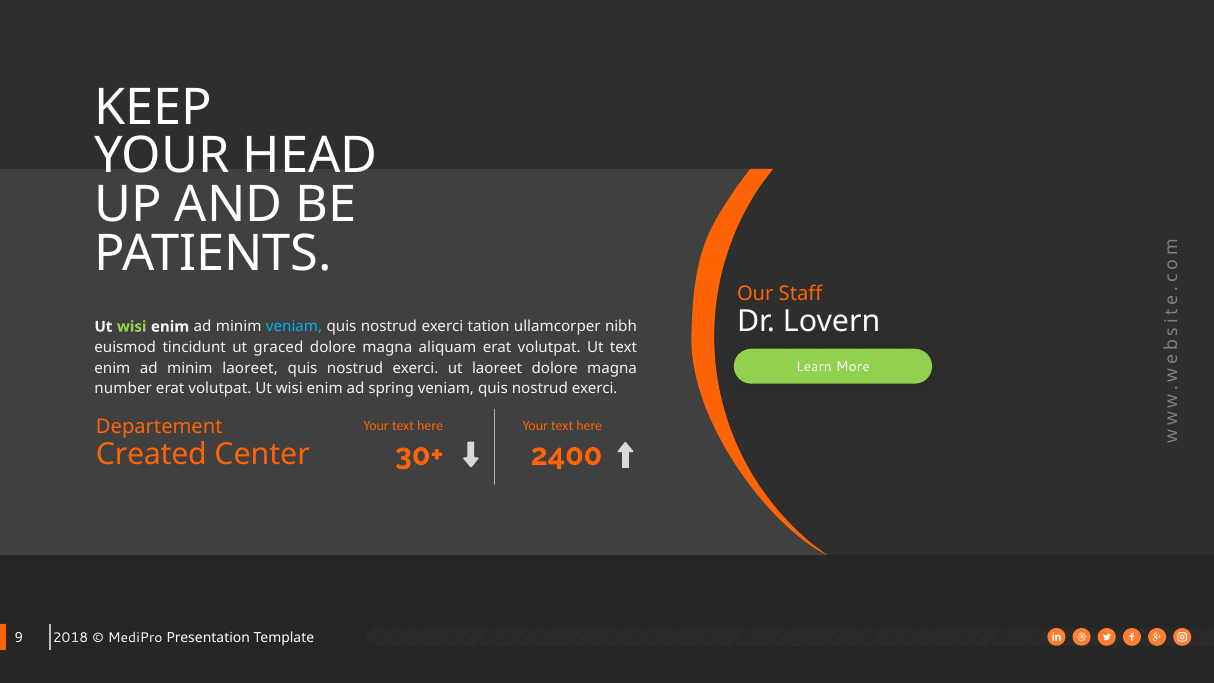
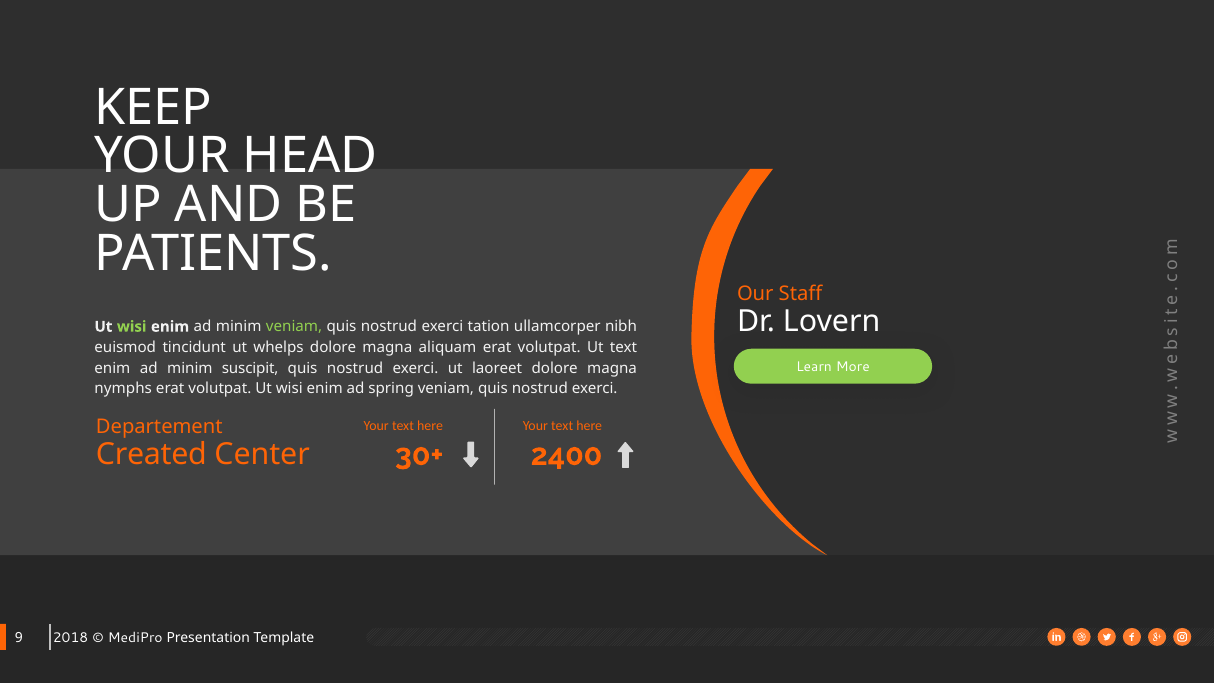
veniam colour: light blue -> light green (294, 327)
graced: graced -> whelps (279, 347)
minim laoreet: laoreet -> suscipit (250, 368)
number: number -> nymphs (123, 389)
